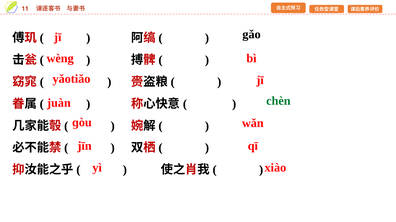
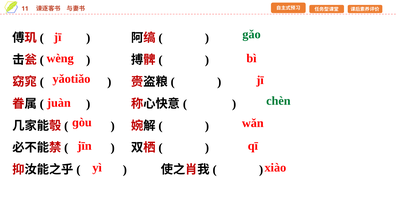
gǎo colour: black -> green (252, 34)
